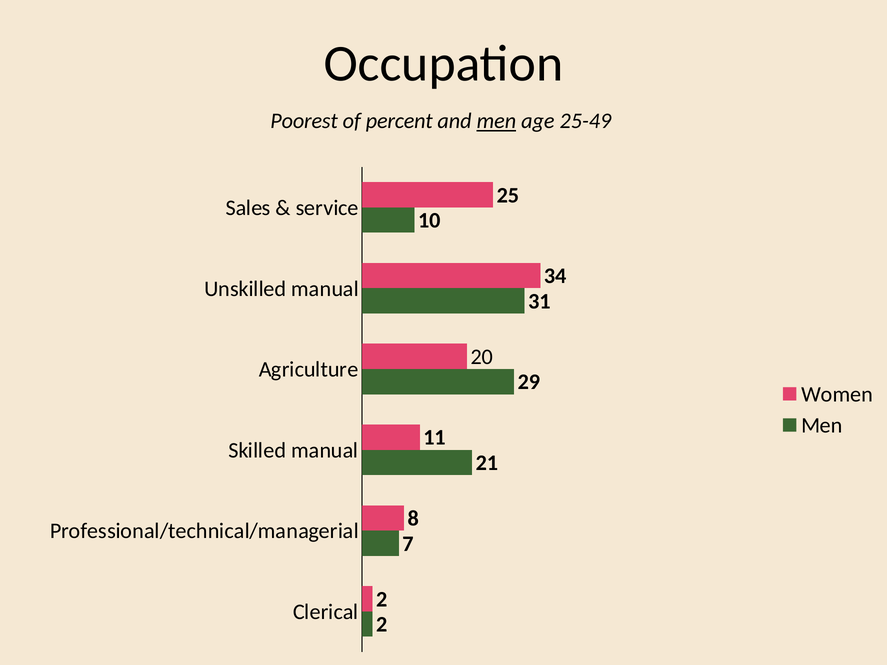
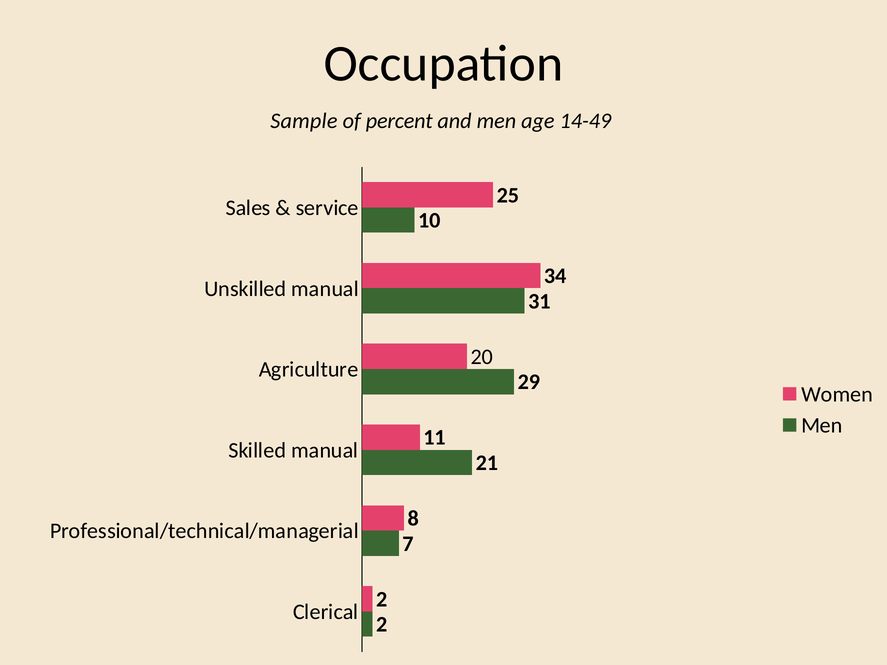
Poorest: Poorest -> Sample (304, 121)
men underline: present -> none (496, 121)
25-49: 25-49 -> 14-49 (585, 121)
